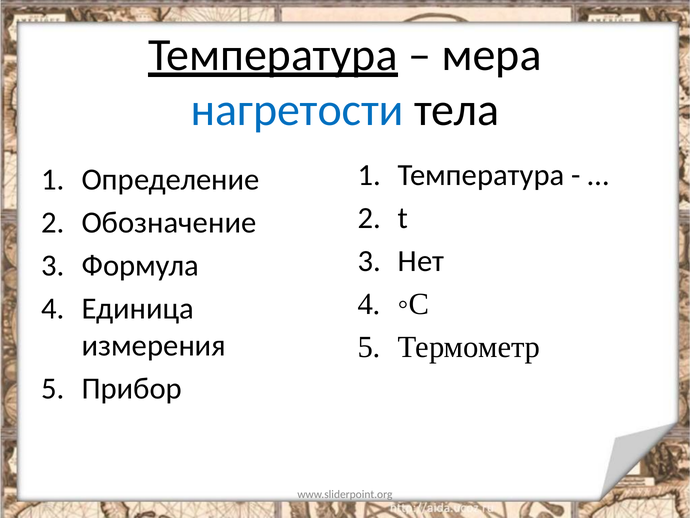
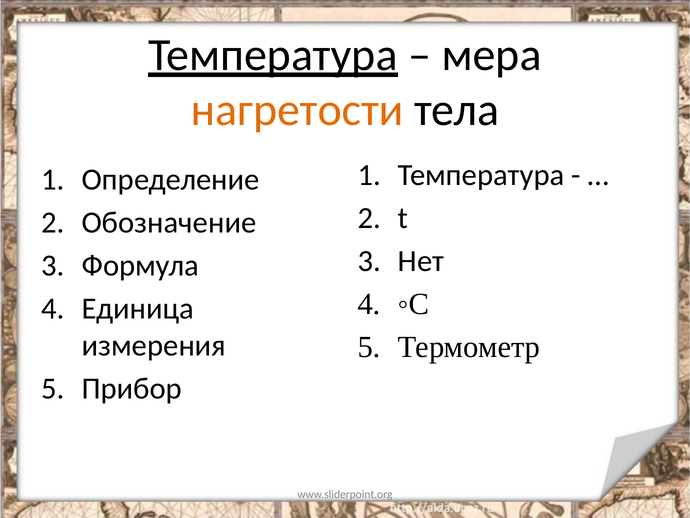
нагретости colour: blue -> orange (297, 110)
